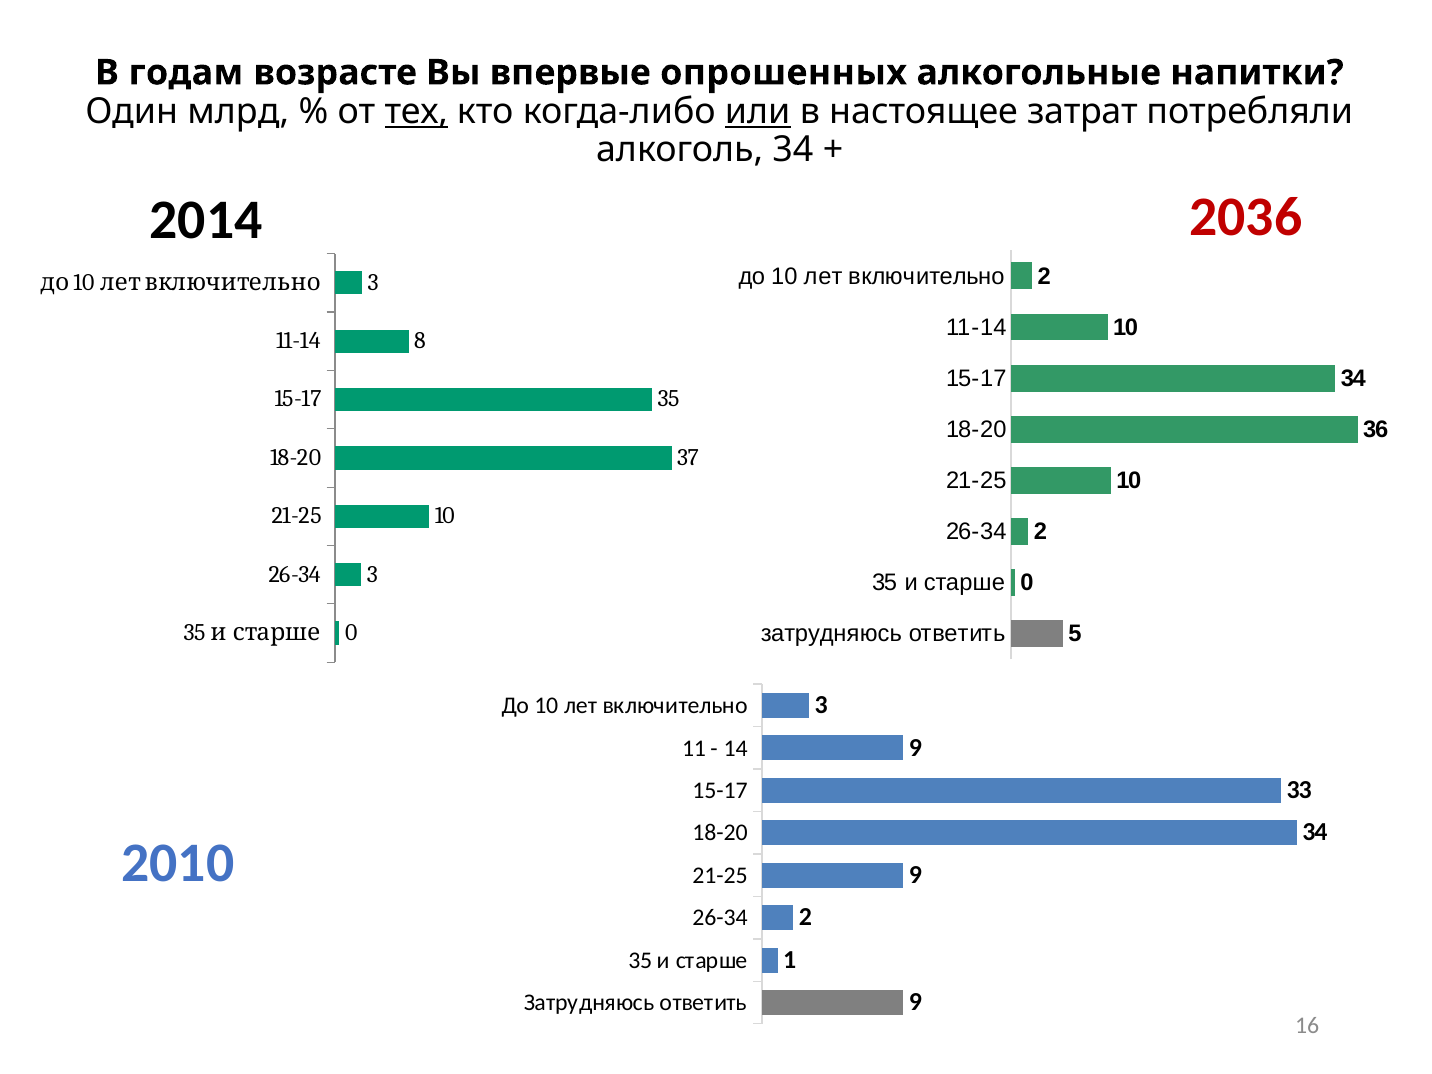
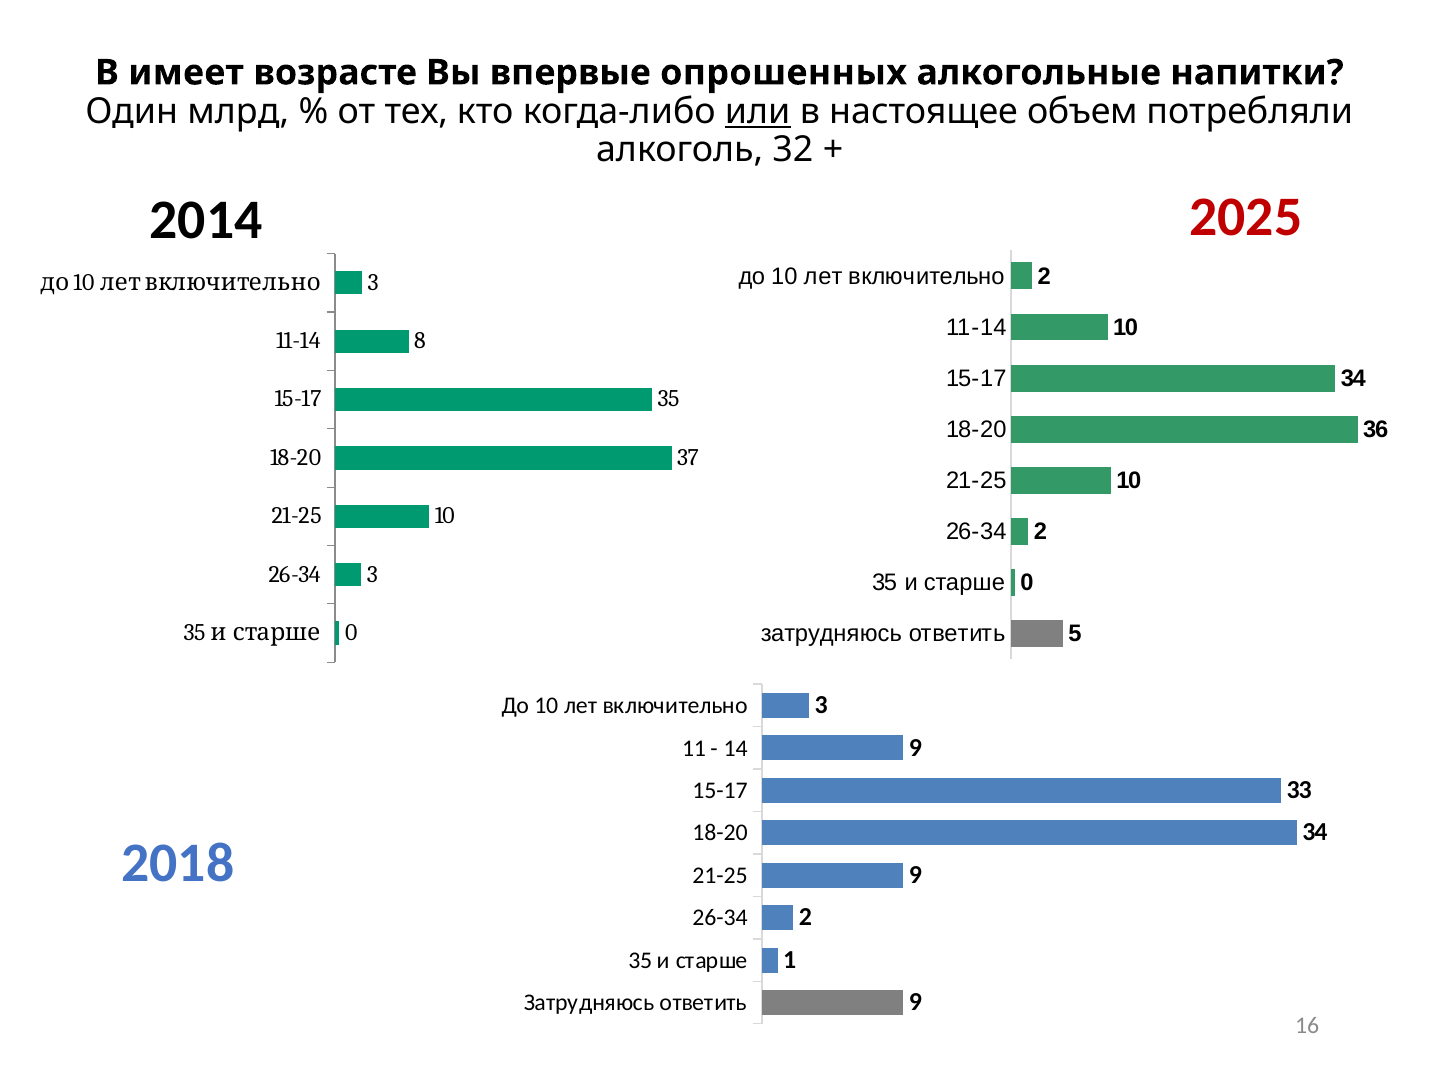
годам: годам -> имеет (186, 73)
тех underline: present -> none (416, 111)
затрат: затрат -> объем (1082, 111)
алкоголь 34: 34 -> 32 (793, 150)
2036: 2036 -> 2025 (1246, 217)
2010: 2010 -> 2018 (178, 863)
